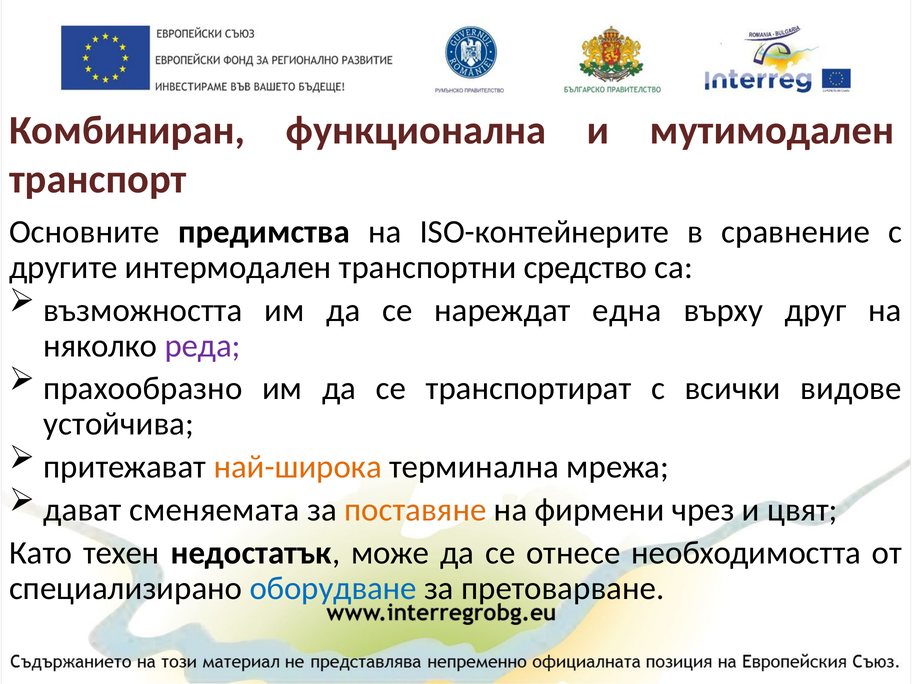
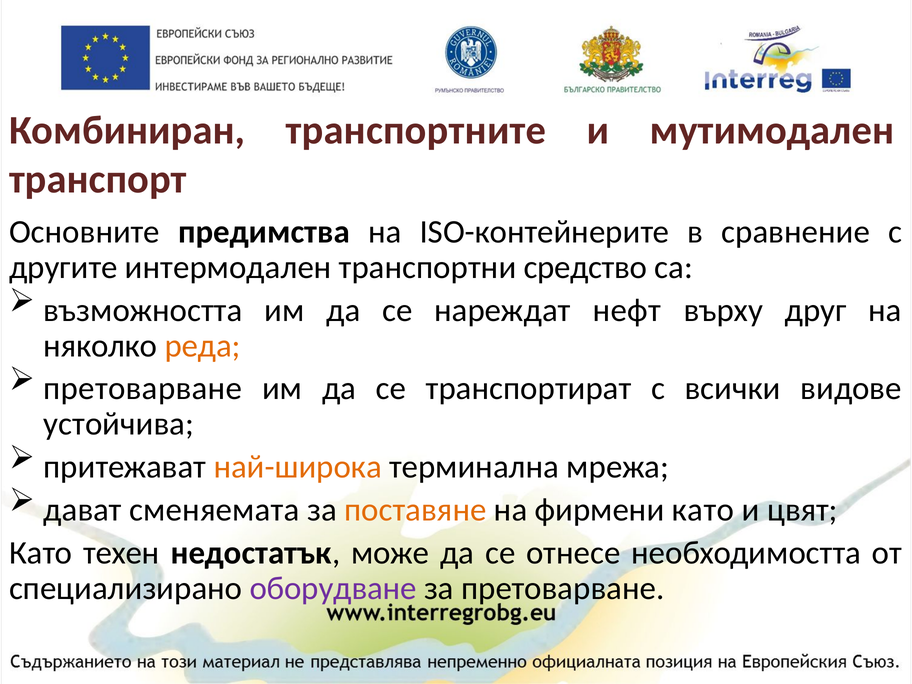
функционална: функционална -> транспортните (416, 130)
една: една -> нефт (627, 310)
реда colour: purple -> orange (203, 346)
прахообразно: прахообразно -> претоварване (143, 389)
фирмени чрез: чрез -> като (703, 510)
оборудване colour: blue -> purple (333, 588)
